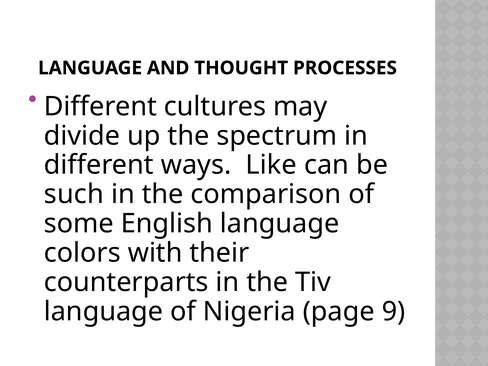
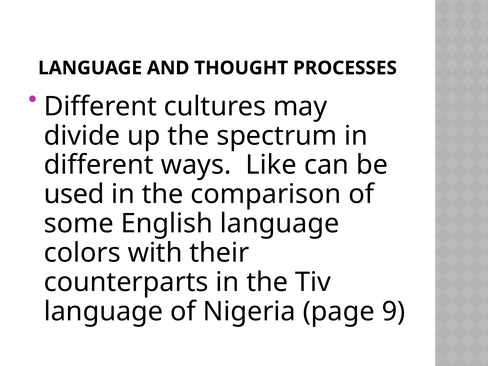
such: such -> used (74, 194)
